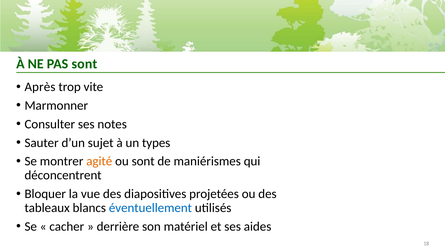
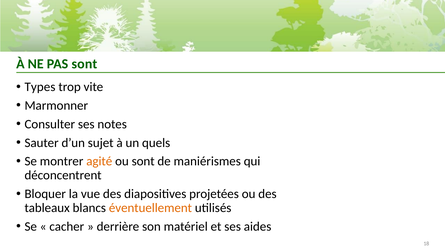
Après: Après -> Types (40, 87)
types: types -> quels (156, 143)
éventuellement colour: blue -> orange (150, 208)
